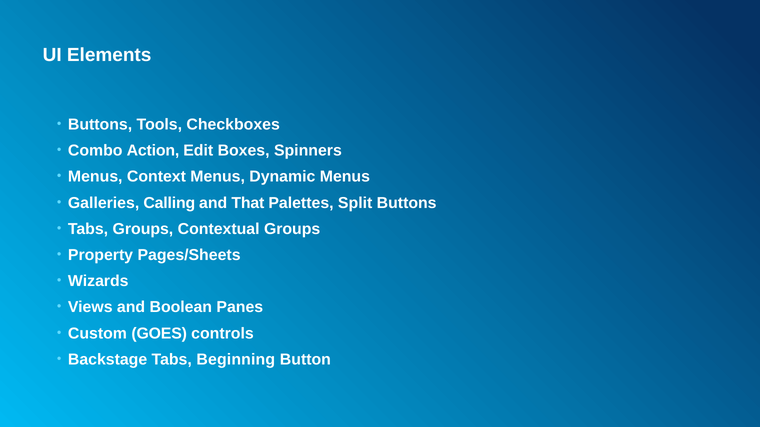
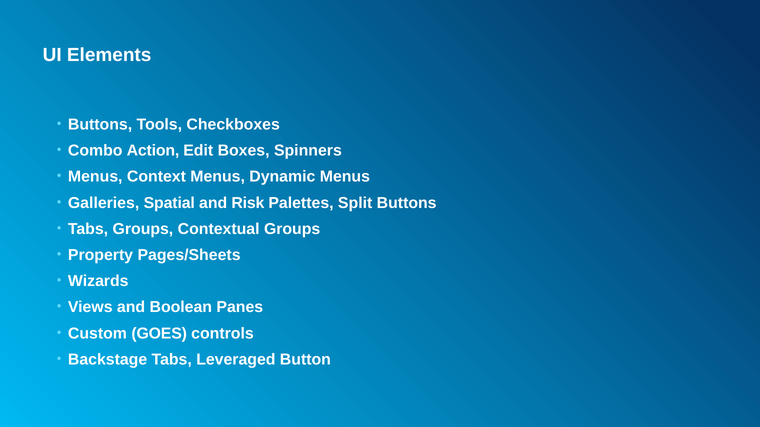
Calling: Calling -> Spatial (169, 203)
That: That -> Risk (248, 203)
Beginning: Beginning -> Leveraged (236, 360)
